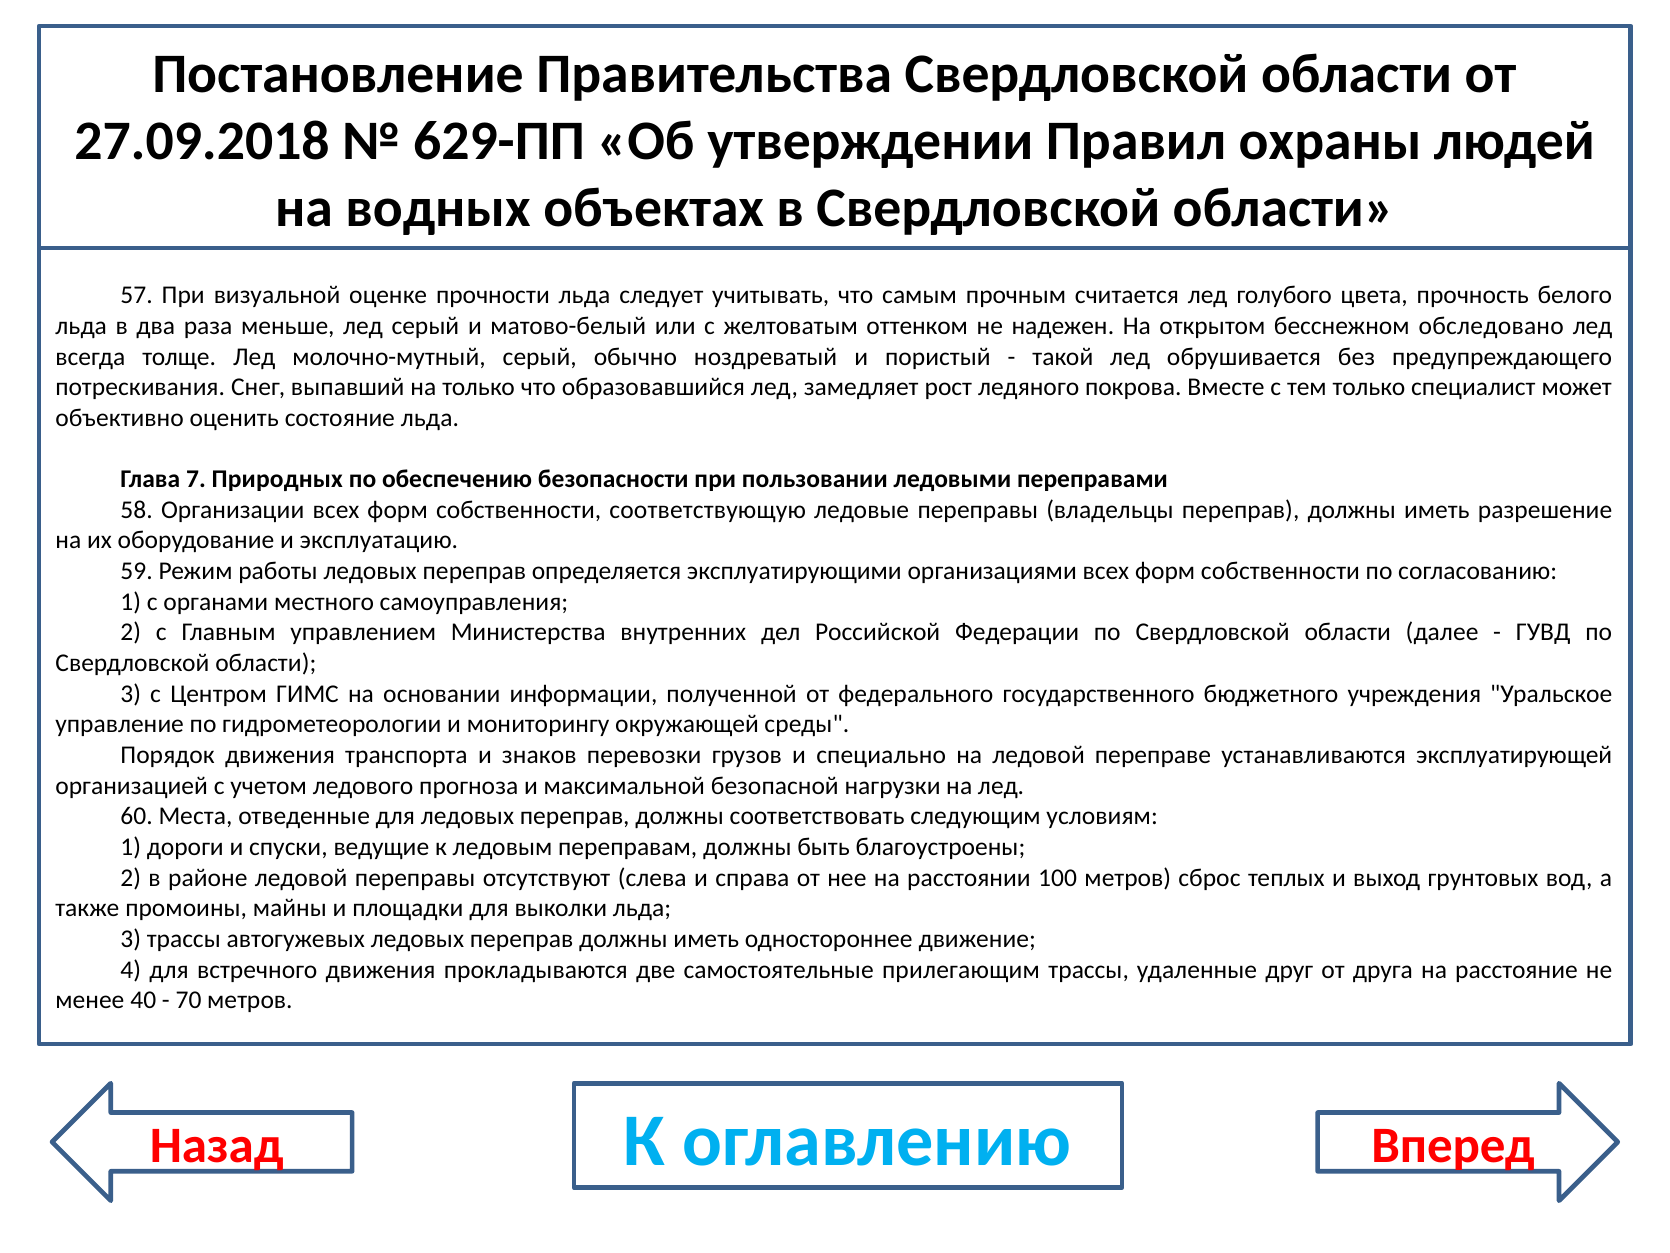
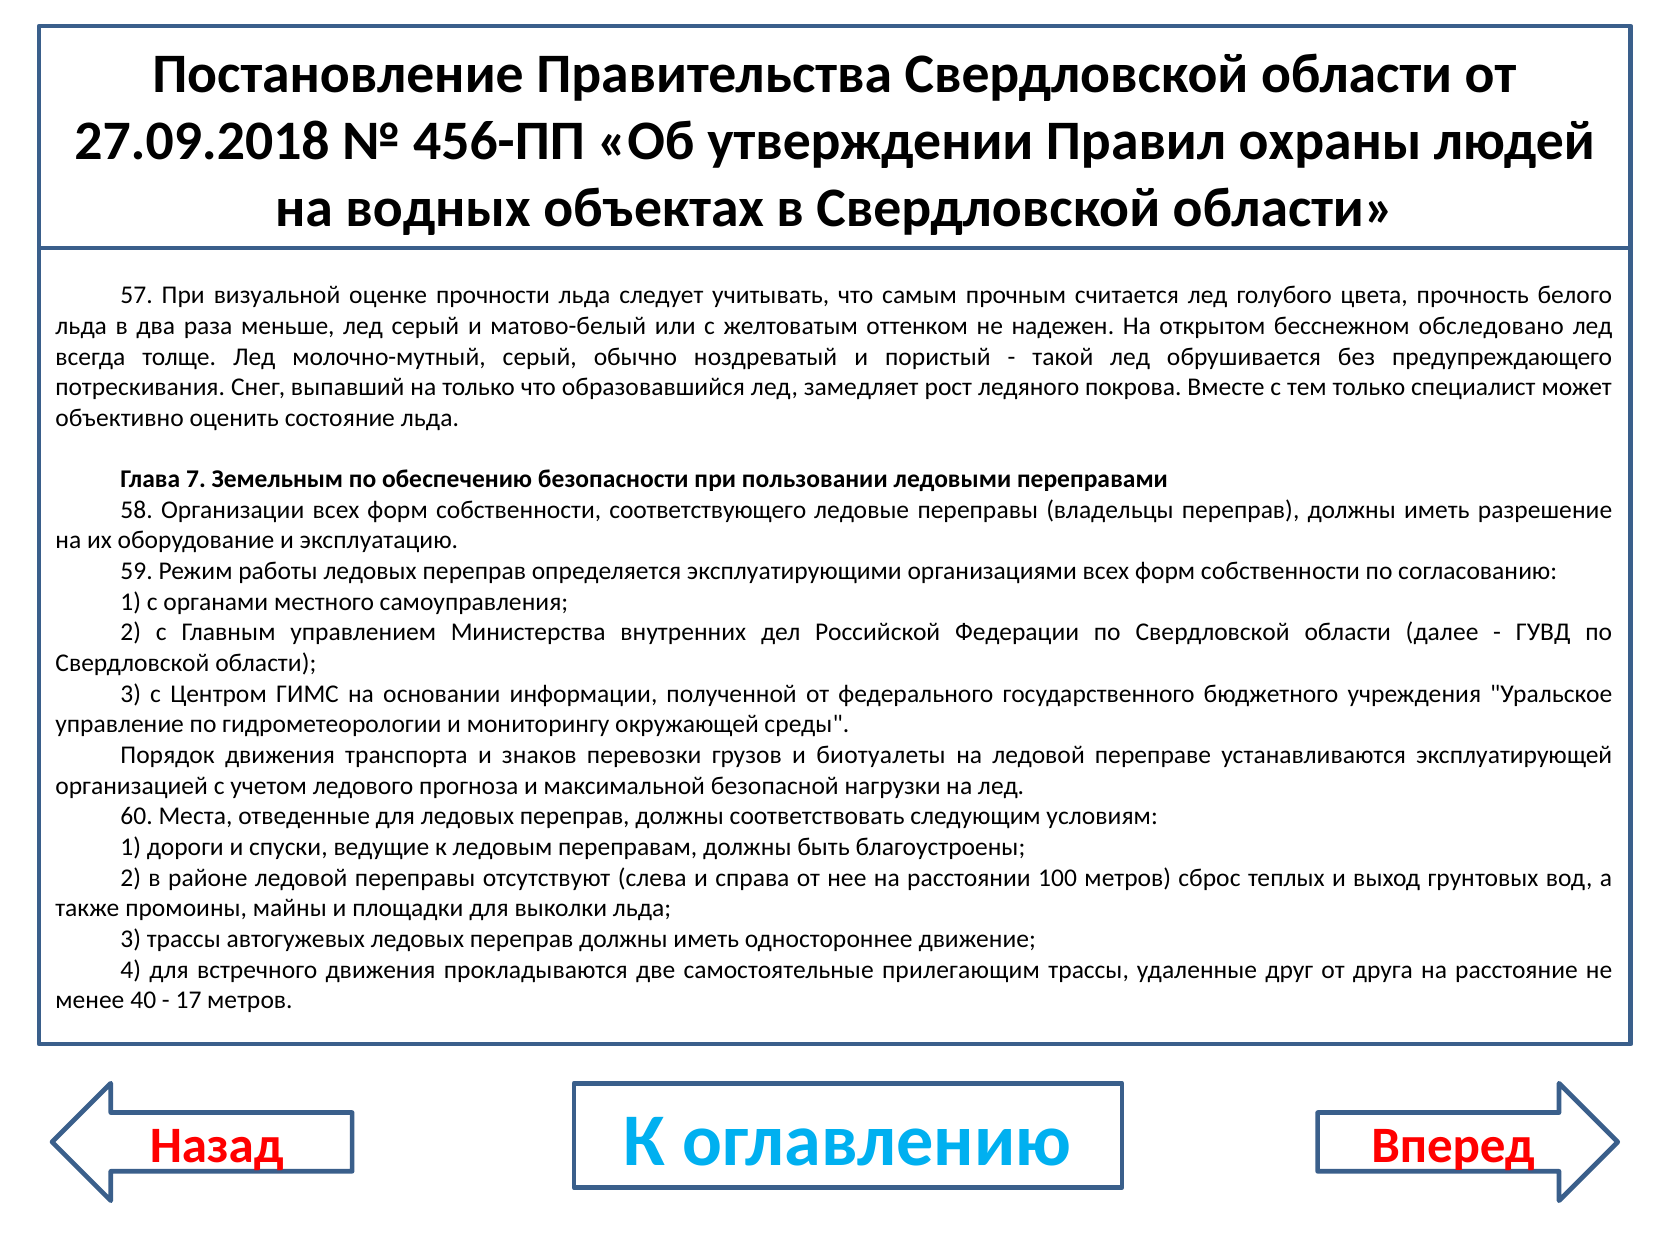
629-ПП: 629-ПП -> 456-ПП (499, 141)
Природных: Природных -> Земельным (277, 479)
соответствующую: соответствующую -> соответствующего (708, 510)
специально: специально -> биотуалеты (881, 755)
70: 70 -> 17 (188, 1000)
